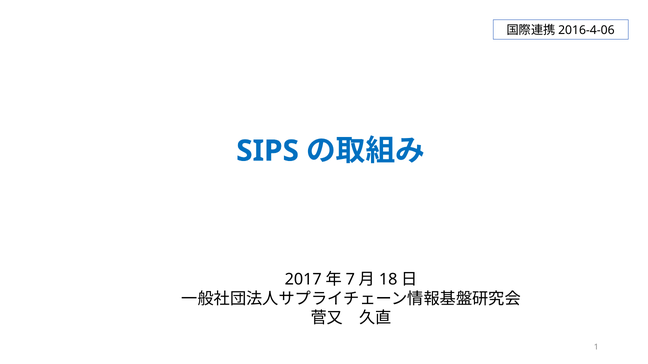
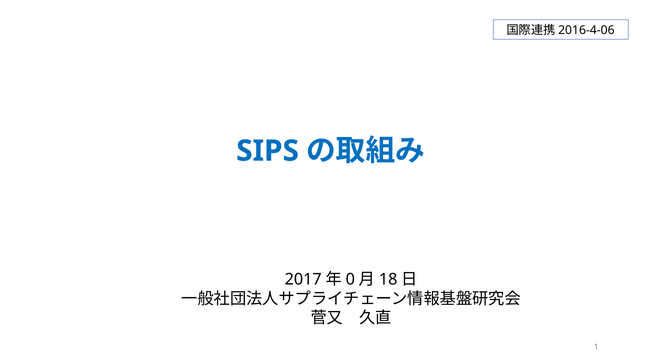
7: 7 -> 0 (350, 280)
